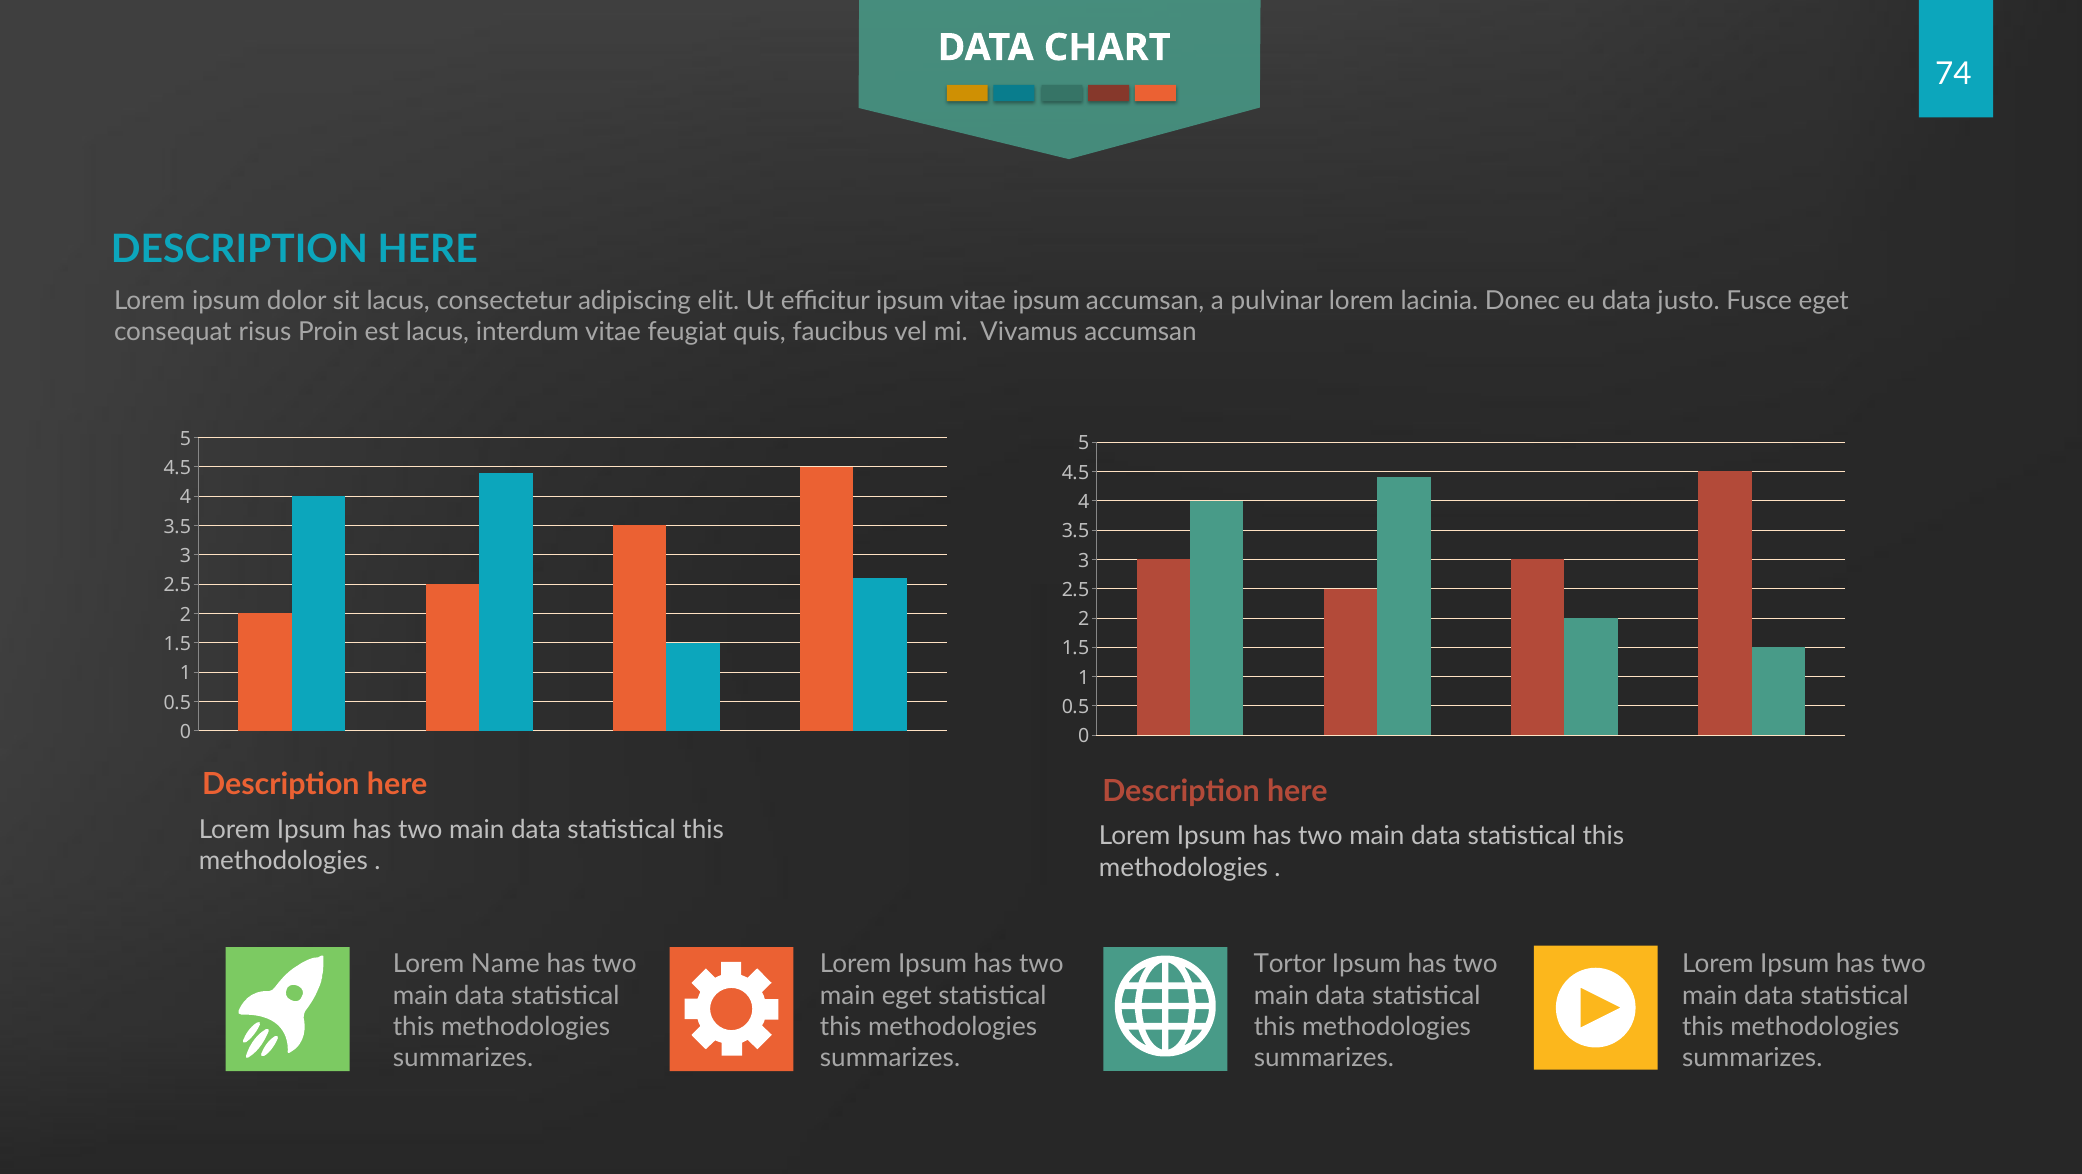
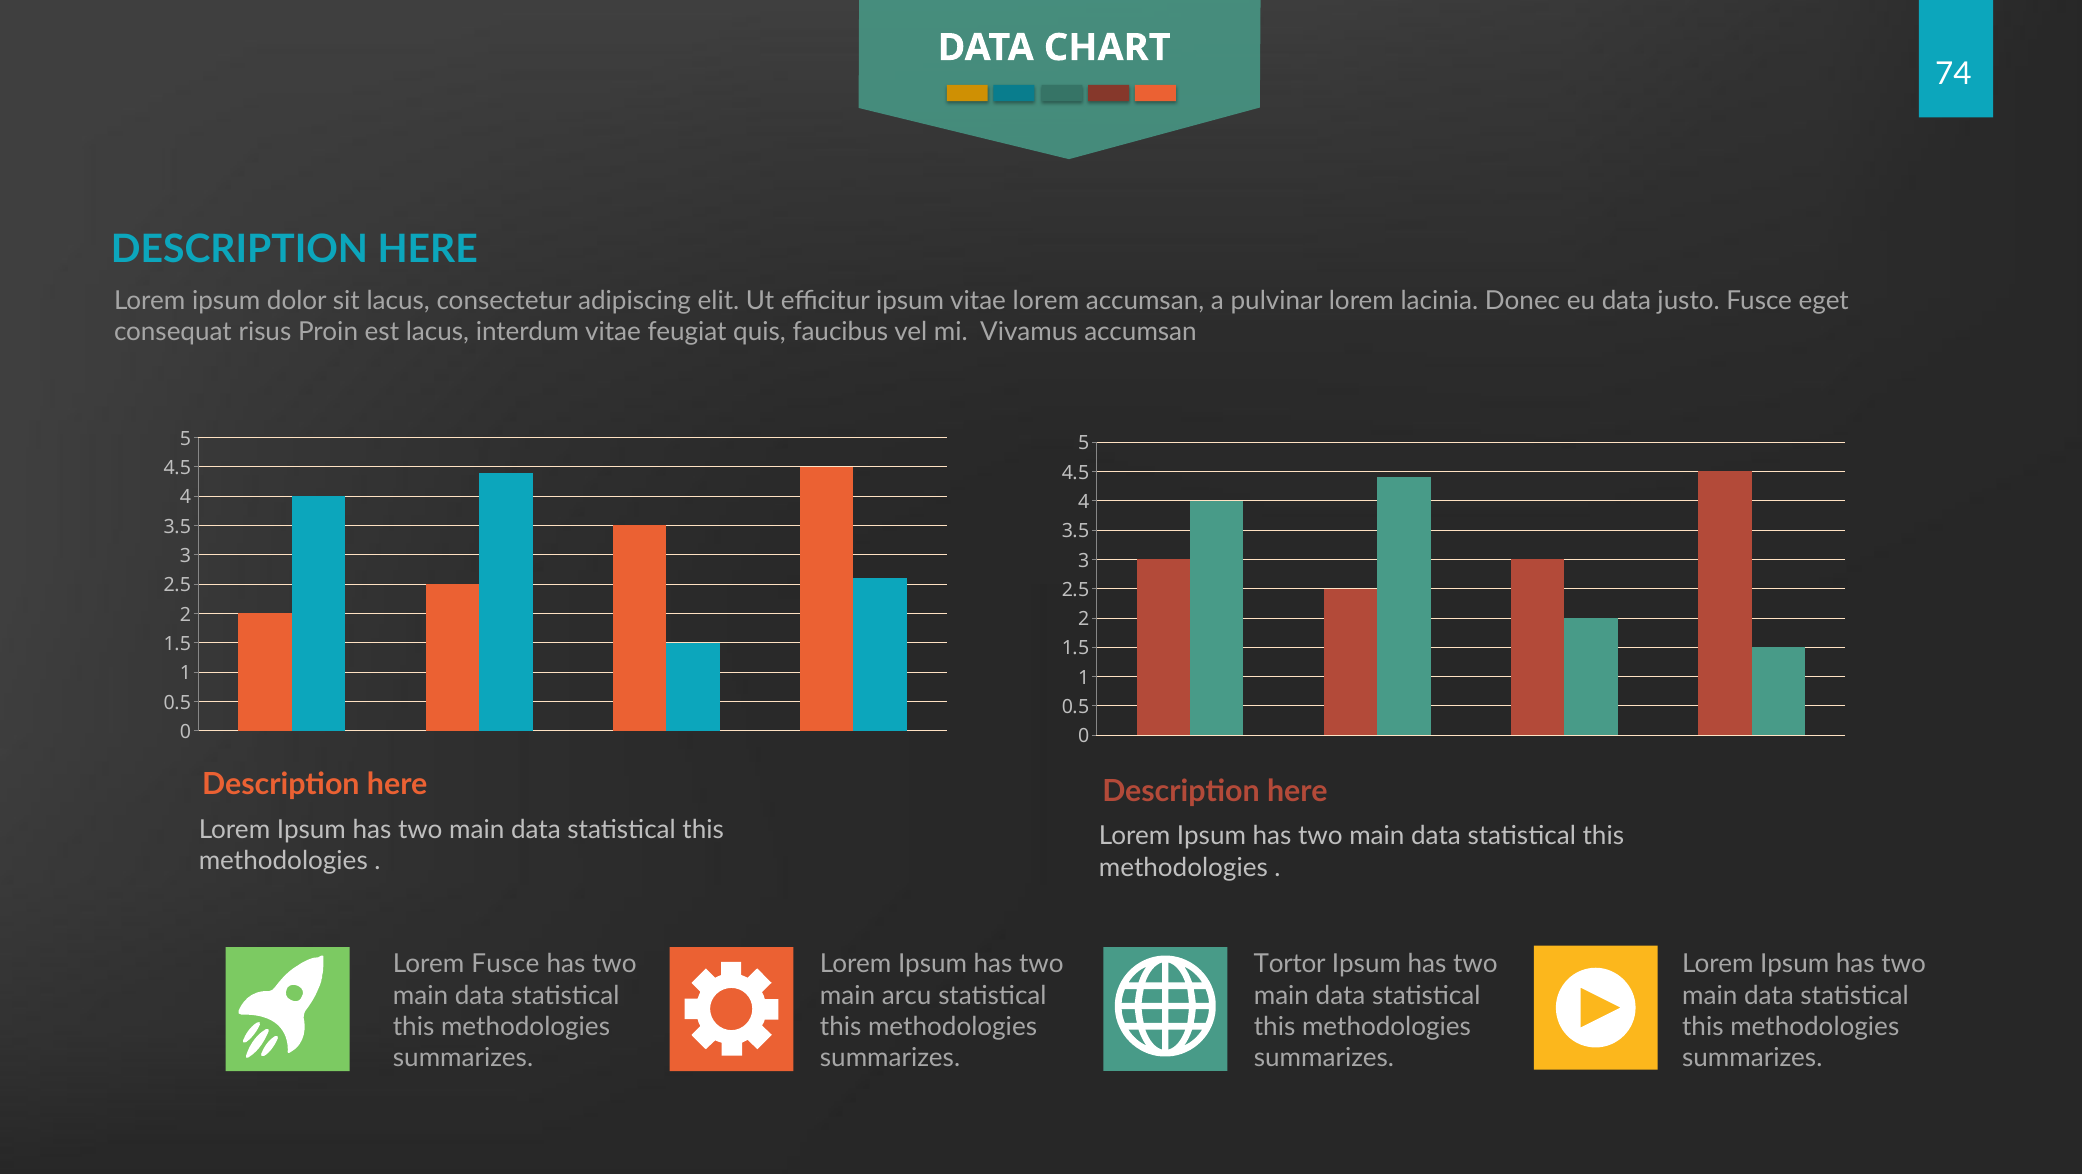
vitae ipsum: ipsum -> lorem (1046, 301)
Lorem Name: Name -> Fusce (505, 964)
main eget: eget -> arcu (907, 995)
